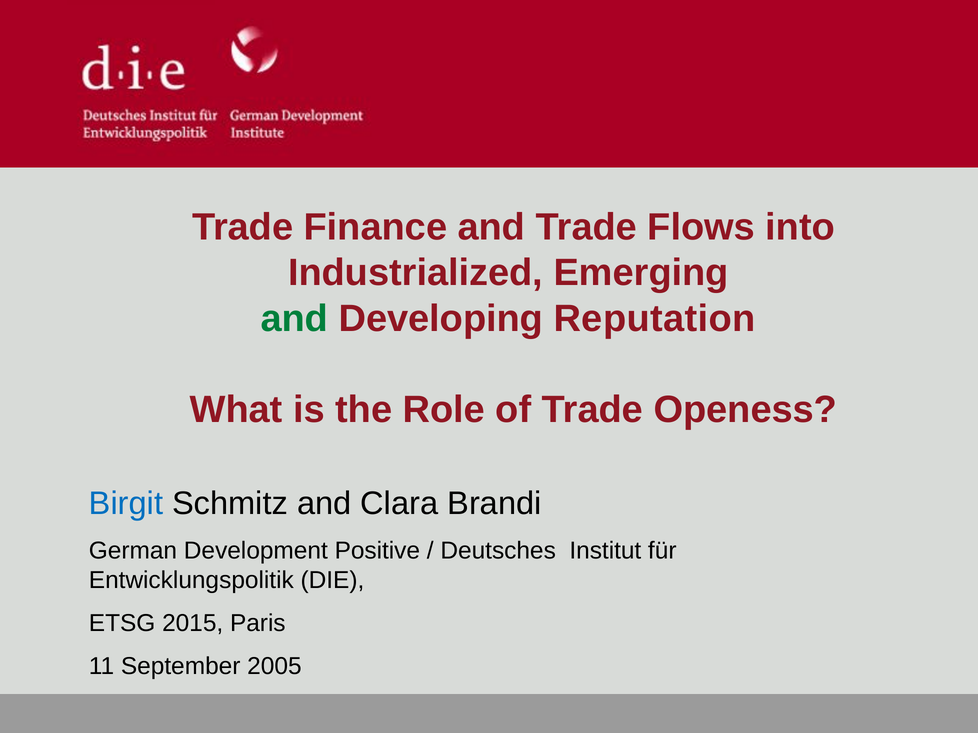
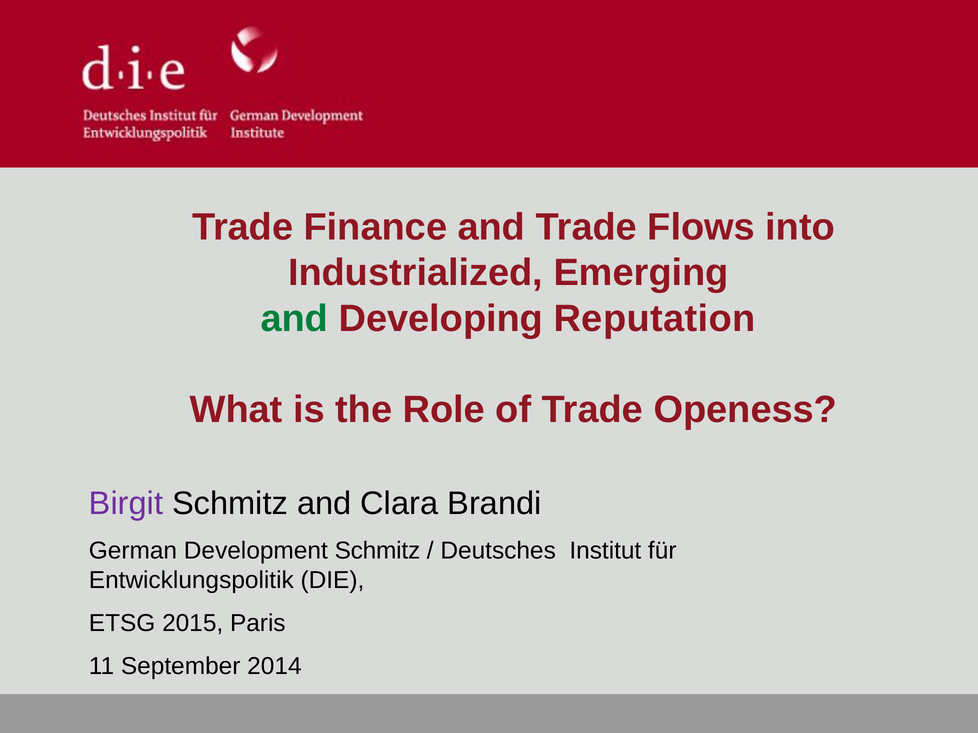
Birgit colour: blue -> purple (126, 504)
Development Positive: Positive -> Schmitz (377, 551)
2005: 2005 -> 2014 (274, 666)
